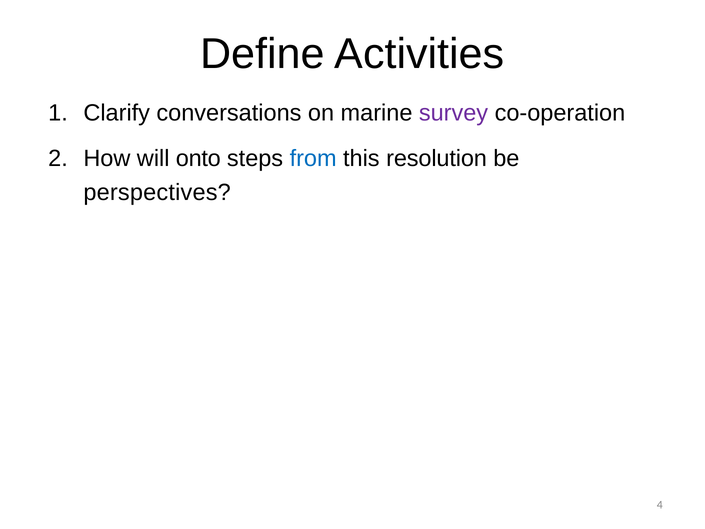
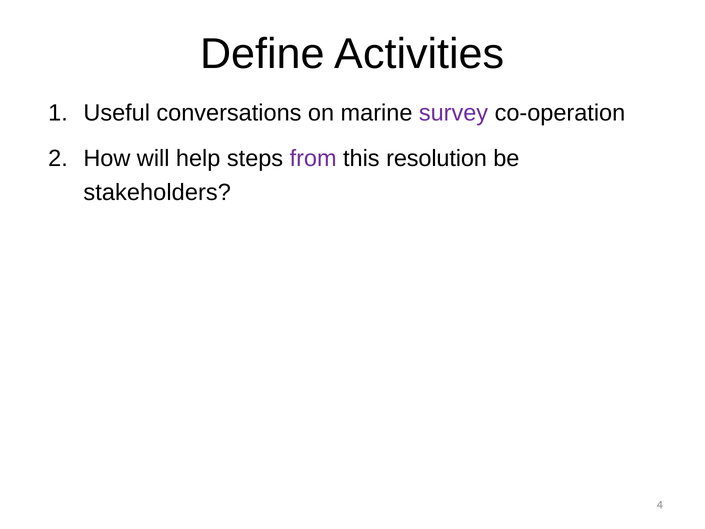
Clarify: Clarify -> Useful (117, 113)
onto: onto -> help (198, 159)
from colour: blue -> purple (313, 159)
perspectives: perspectives -> stakeholders (157, 192)
